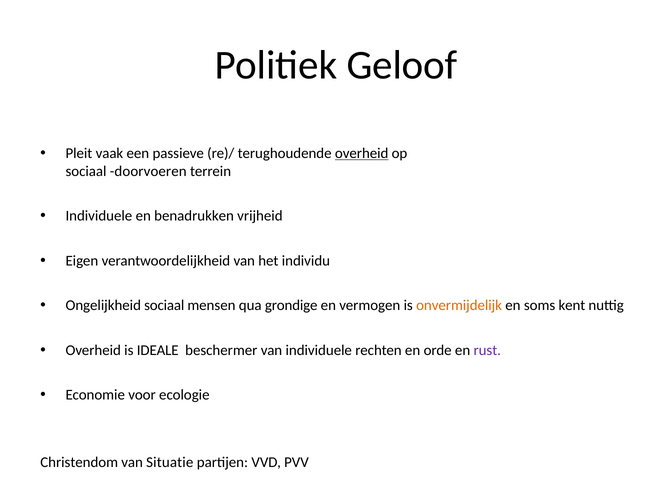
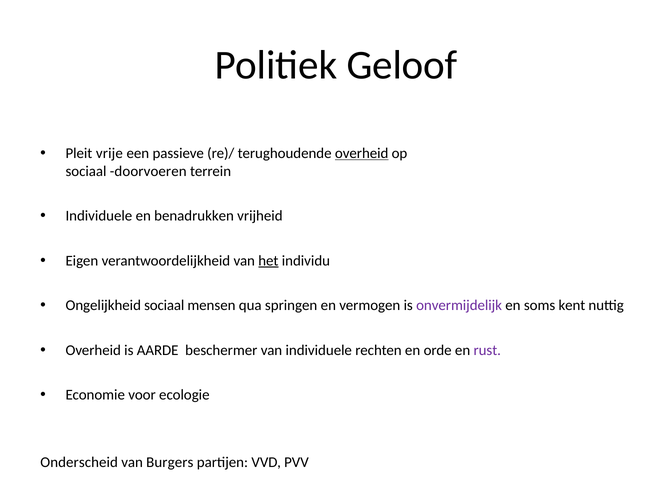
vaak: vaak -> vrije (109, 153)
het underline: none -> present (268, 261)
grondige: grondige -> springen (291, 306)
onvermijdelijk colour: orange -> purple (459, 306)
IDEALE: IDEALE -> AARDE (158, 350)
Christendom: Christendom -> Onderscheid (79, 462)
Situatie: Situatie -> Burgers (170, 462)
